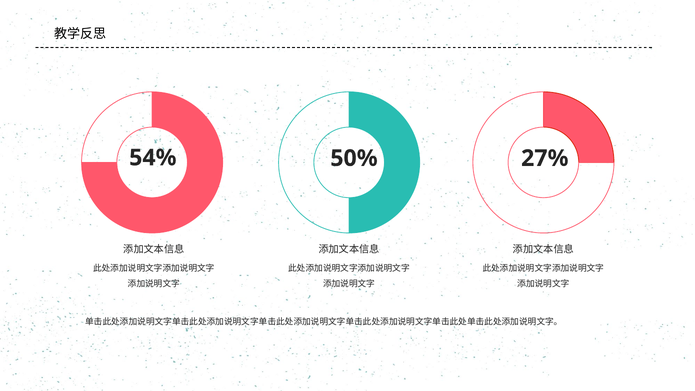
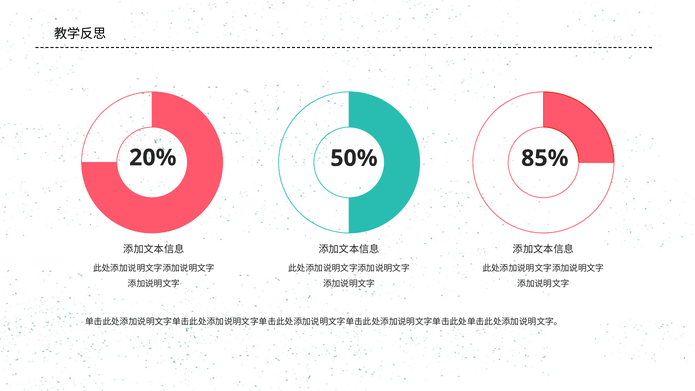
54%: 54% -> 20% (153, 158)
27%: 27% -> 85% (545, 158)
